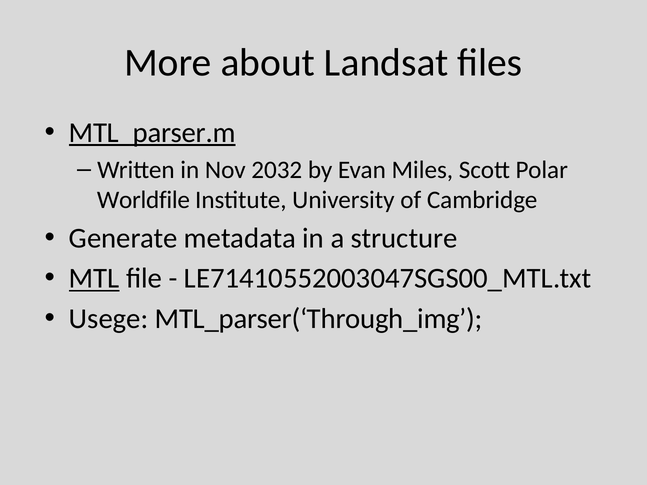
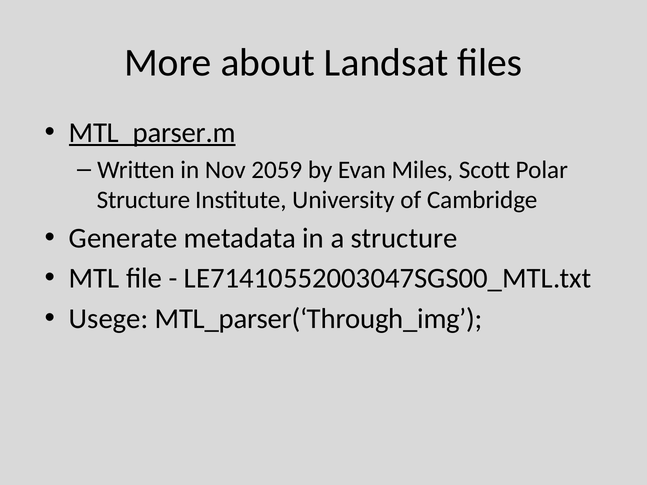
2032: 2032 -> 2059 (277, 170)
Worldfile: Worldfile -> Structure (143, 200)
MTL underline: present -> none (94, 279)
